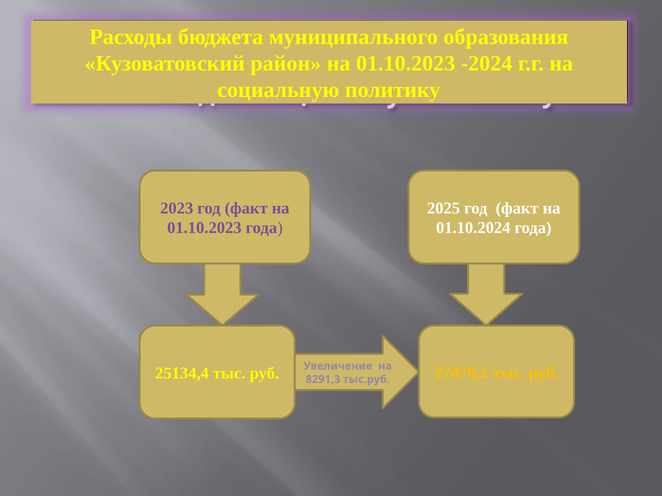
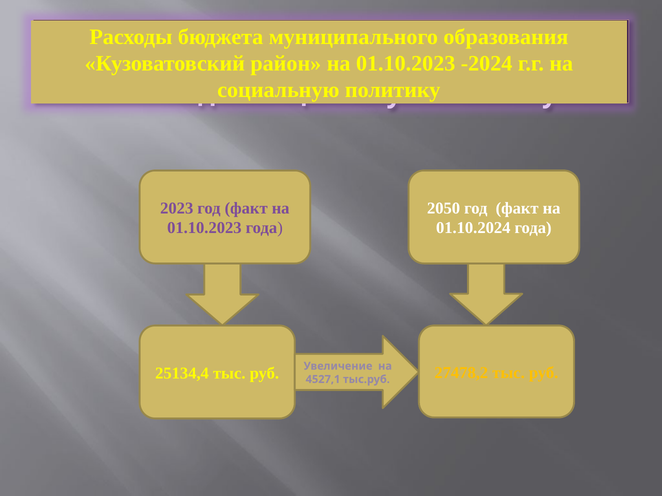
2025: 2025 -> 2050 (444, 208)
8291,3: 8291,3 -> 4527,1 (323, 380)
